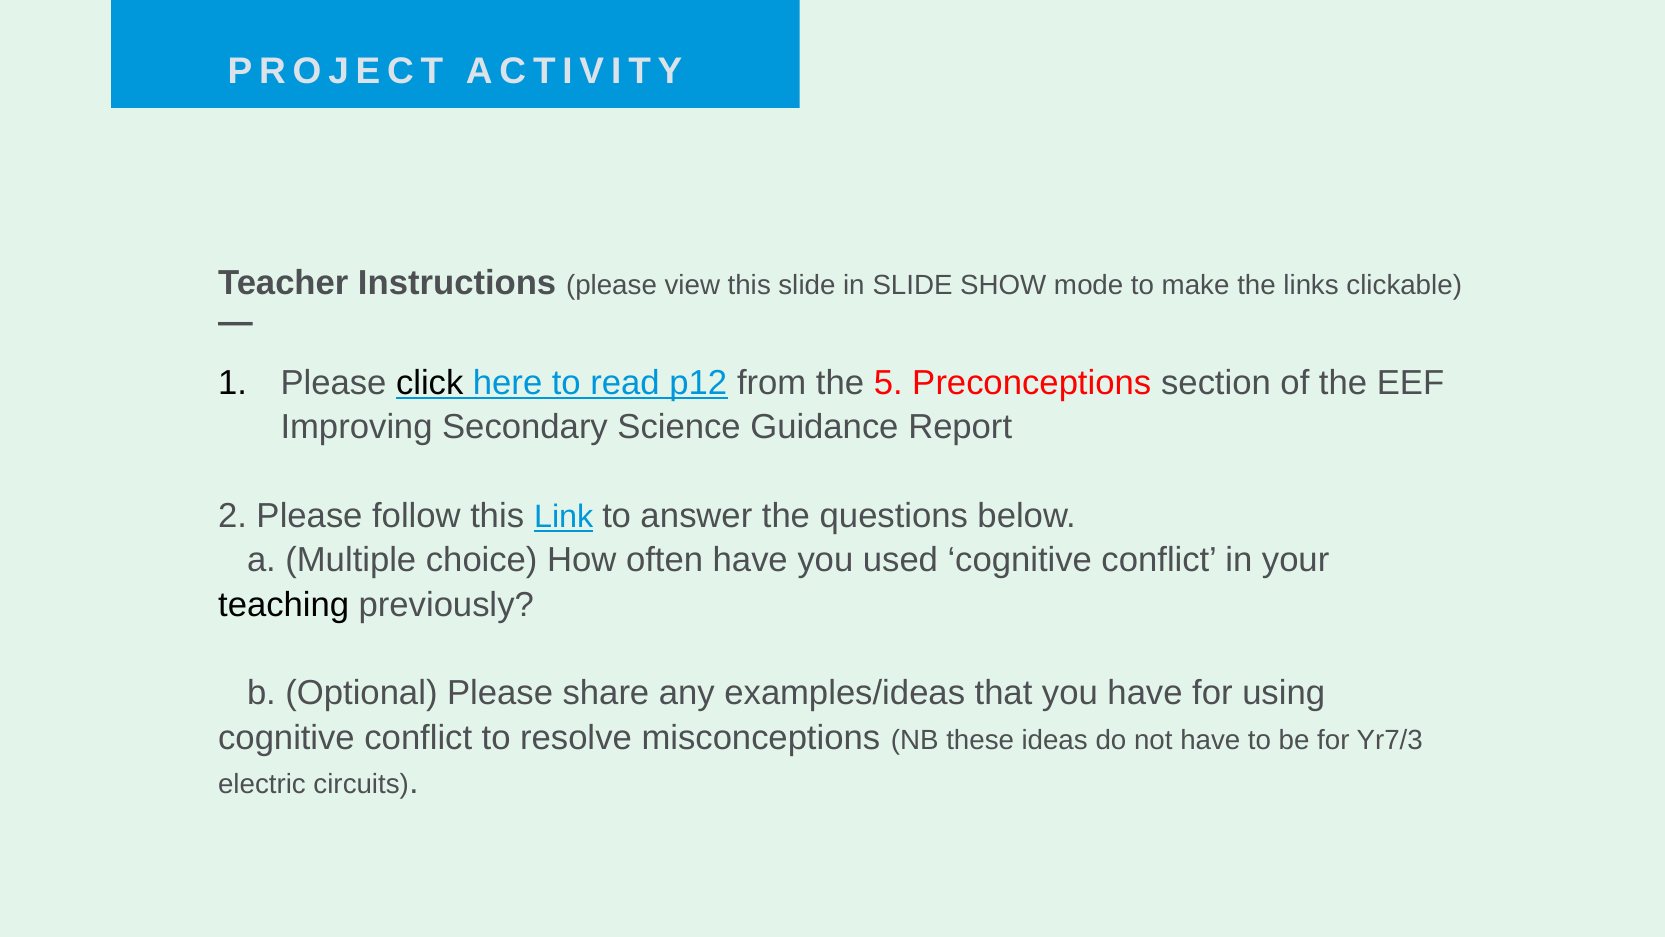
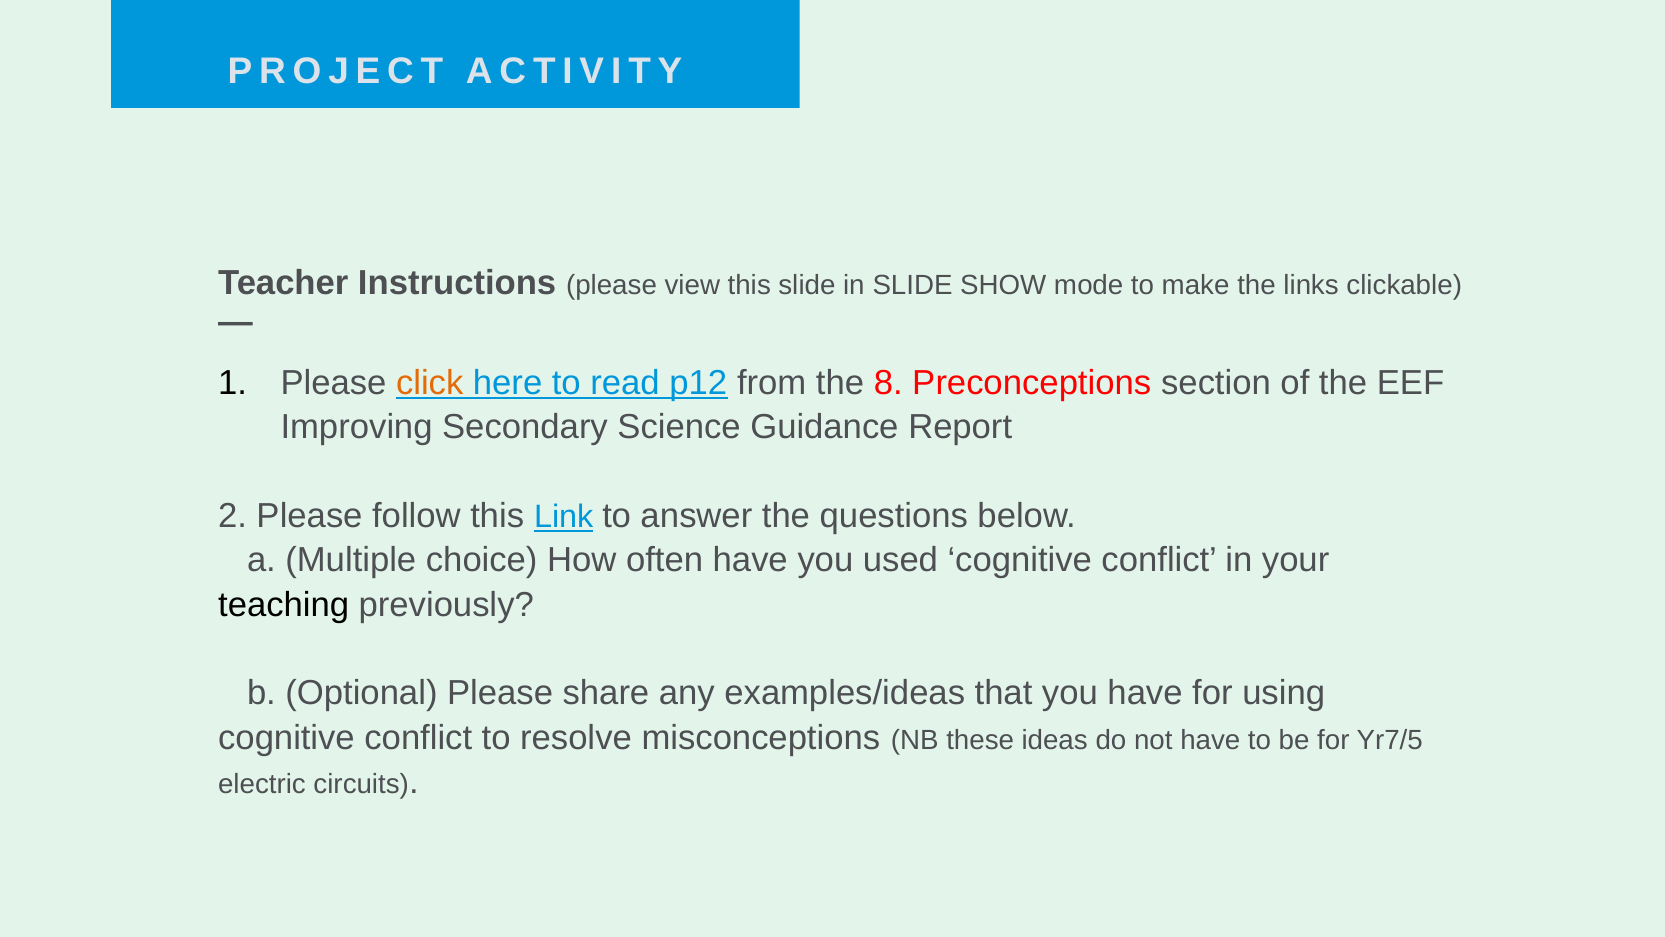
click colour: black -> orange (430, 383)
5: 5 -> 8 (888, 383)
Yr7/3: Yr7/3 -> Yr7/5 (1390, 740)
